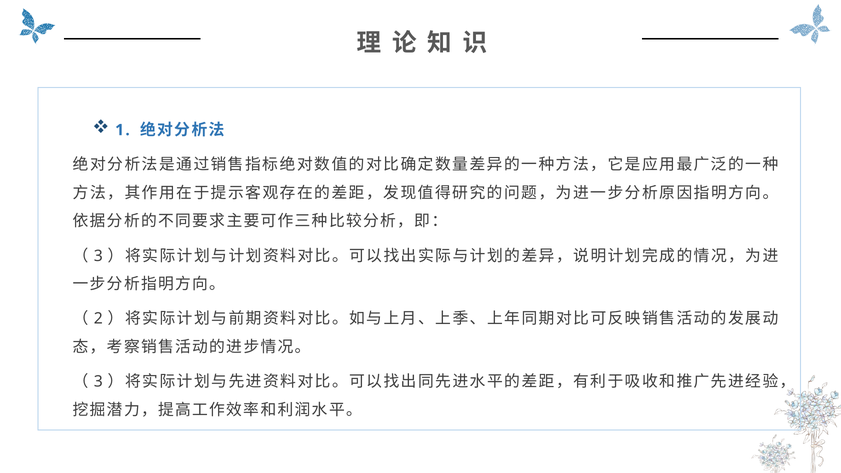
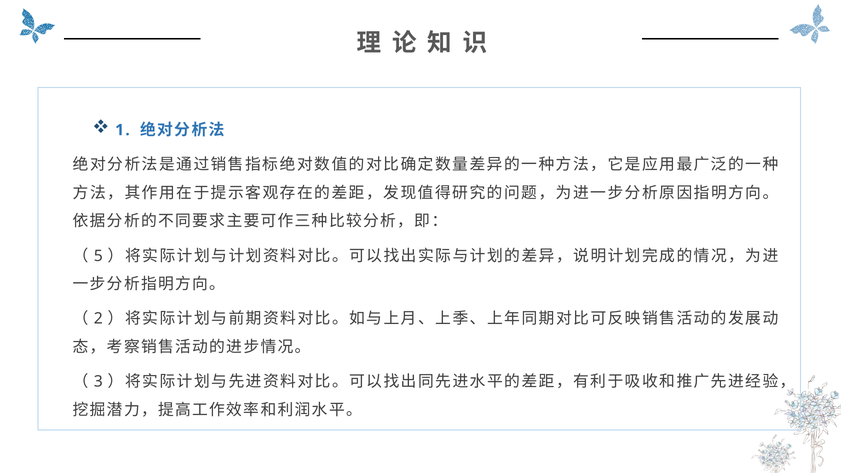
3: 3 -> 5 (98, 256)
